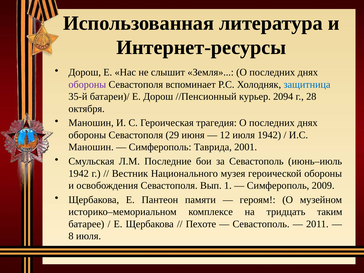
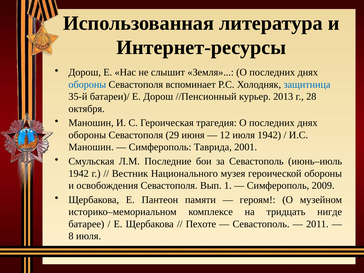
обороны colour: purple -> blue (87, 84)
2094: 2094 -> 2013 (283, 97)
таким: таким -> нигде (330, 212)
